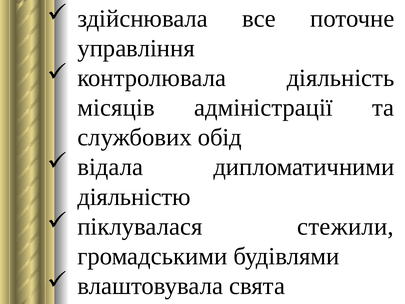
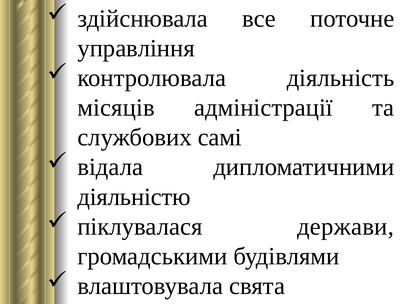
обід: обід -> самі (220, 137)
стежили: стежили -> держави (346, 226)
